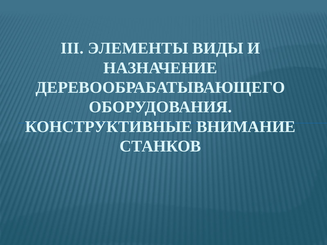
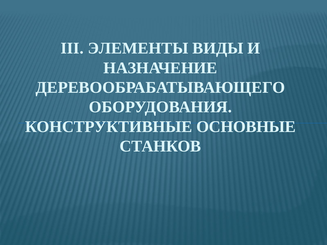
ВНИМАНИЕ: ВНИМАНИЕ -> ОСНОВНЫЕ (246, 127)
